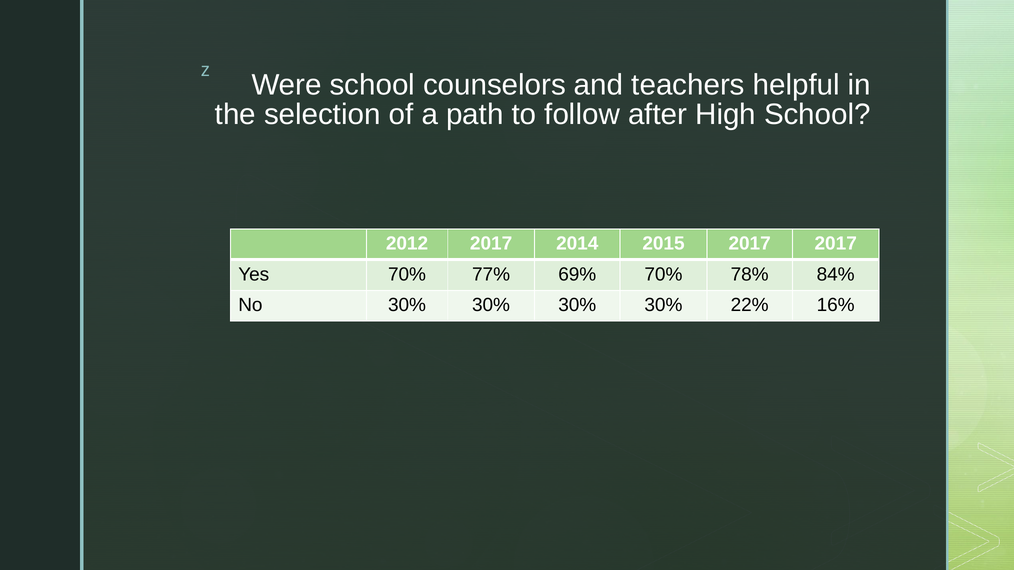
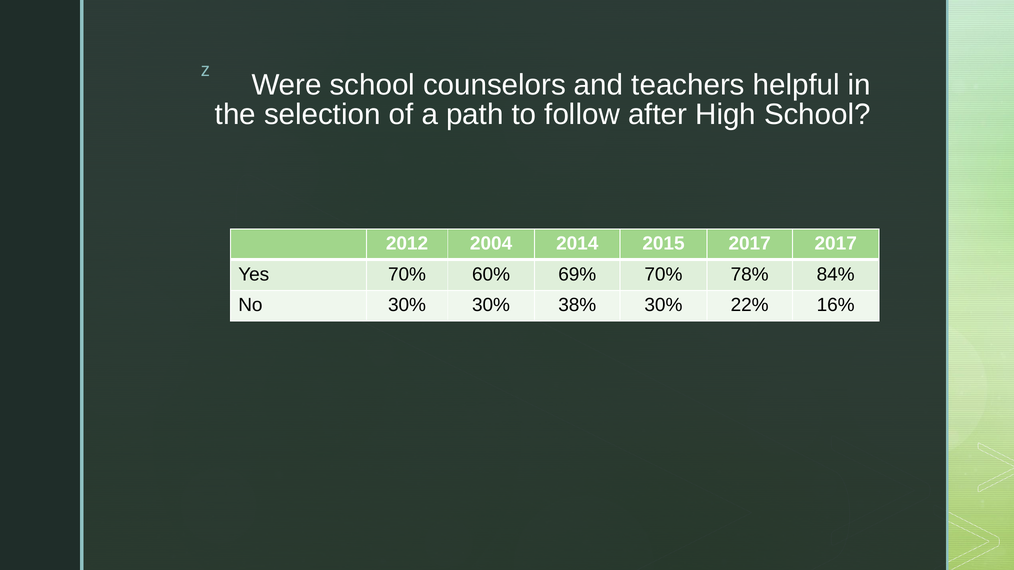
2012 2017: 2017 -> 2004 (491, 244)
77%: 77% -> 60% (491, 275)
No 30% 30% 30%: 30% -> 38% (577, 305)
